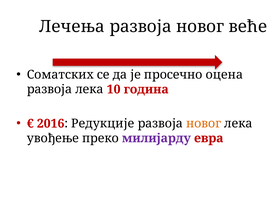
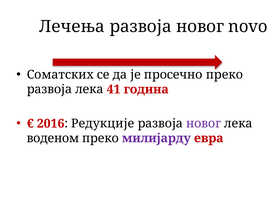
веће: веће -> novo (248, 27)
просечно оцена: оцена -> преко (224, 75)
10: 10 -> 41 (114, 89)
новог colour: orange -> purple (204, 124)
увођење: увођење -> воденом (53, 138)
